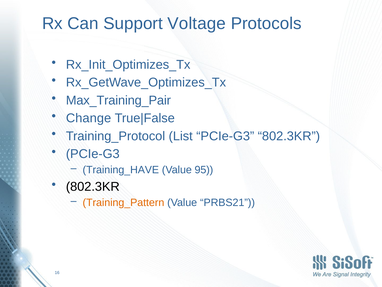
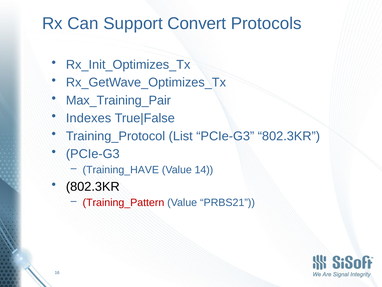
Voltage: Voltage -> Convert (197, 23)
Change: Change -> Indexes (89, 118)
95: 95 -> 14 (204, 170)
Training_Pattern colour: orange -> red (123, 202)
